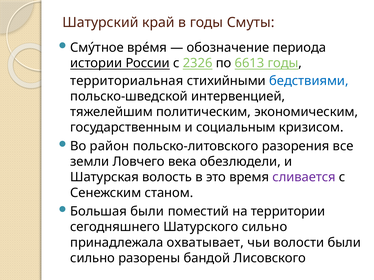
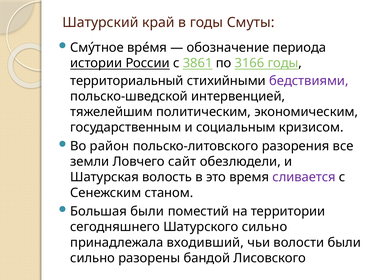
2326: 2326 -> 3861 (198, 63)
6613: 6613 -> 3166 (249, 63)
территориальная: территориальная -> территориальный (127, 81)
бедствиями colour: blue -> purple (309, 81)
века: века -> сайт (182, 162)
охватывает: охватывает -> входивший (205, 243)
